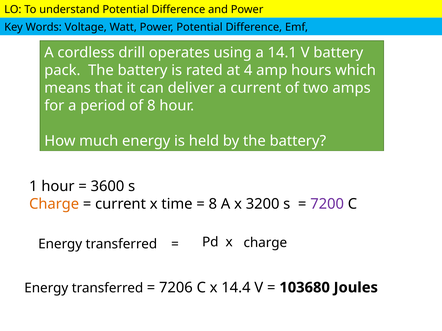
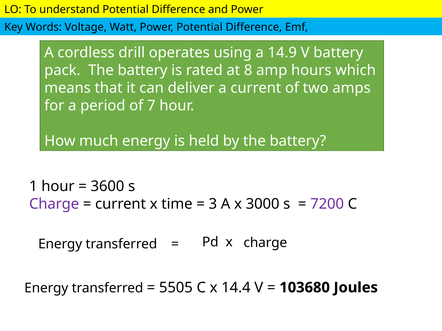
14.1: 14.1 -> 14.9 (282, 53)
4: 4 -> 8 (248, 70)
of 8: 8 -> 7 (151, 106)
Charge colour: orange -> purple (54, 204)
8: 8 -> 3 (213, 204)
3200: 3200 -> 3000 (263, 204)
7206: 7206 -> 5505 (176, 288)
